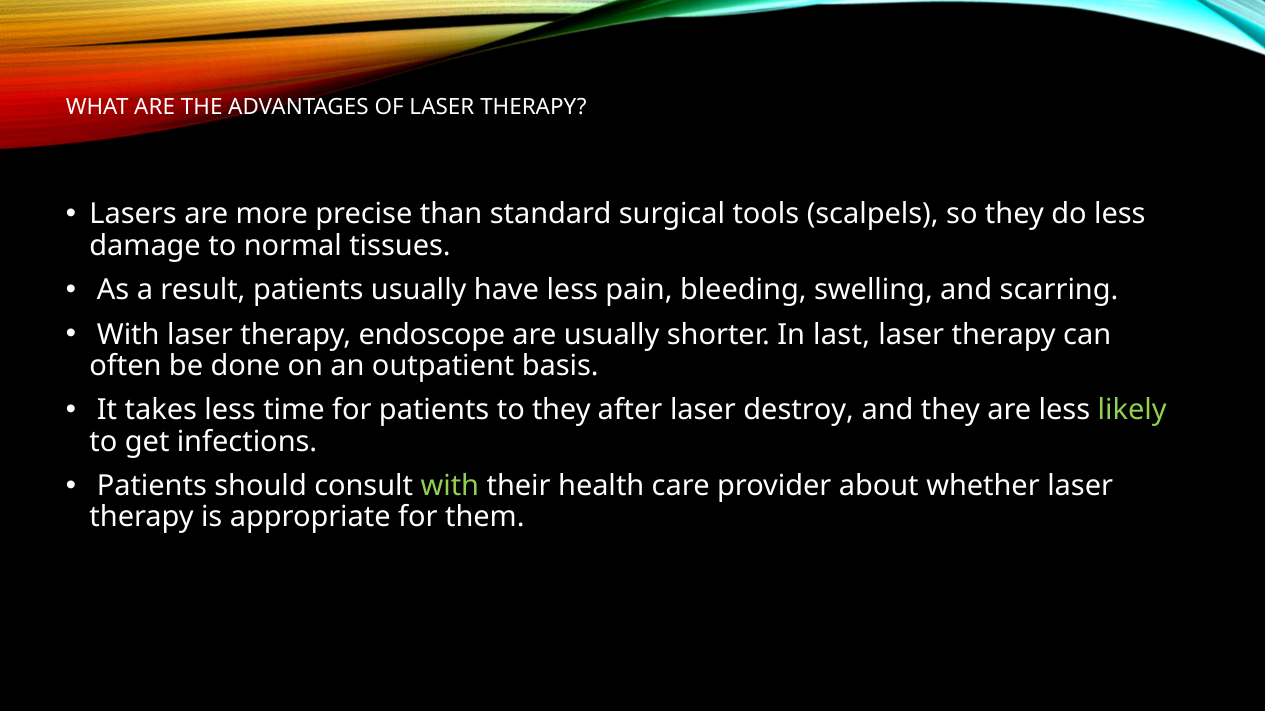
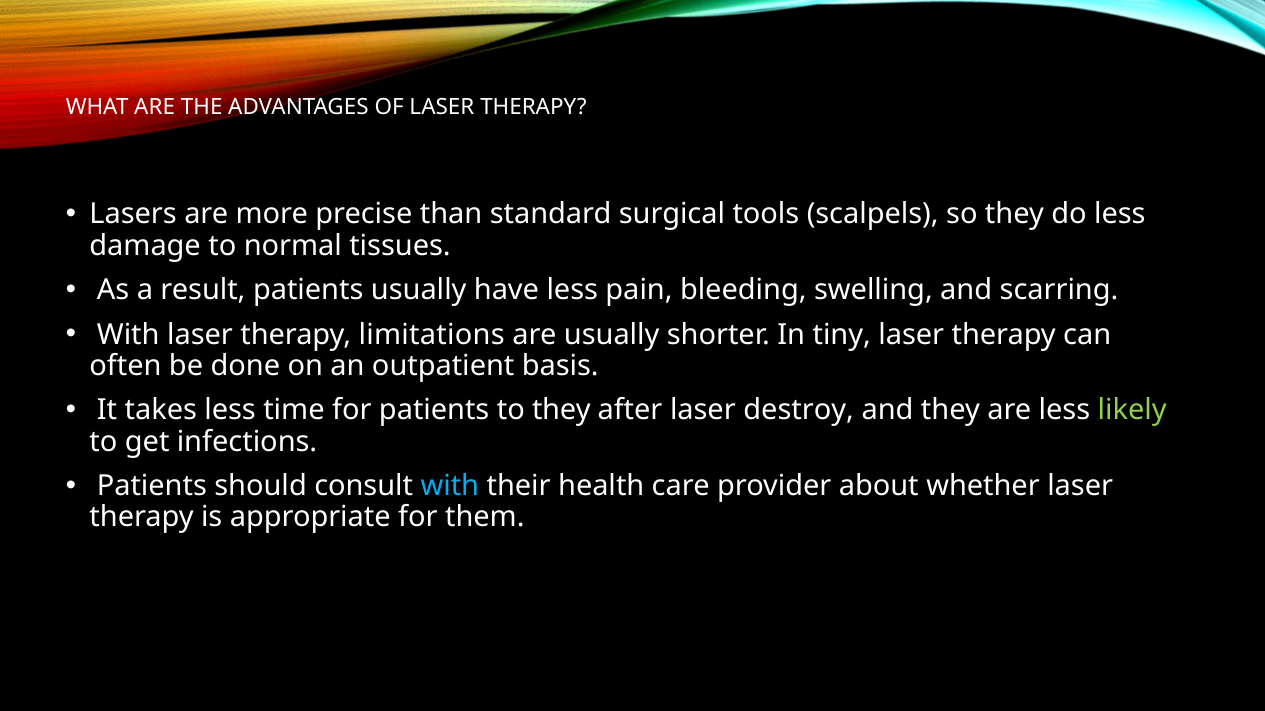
endoscope: endoscope -> limitations (432, 335)
last: last -> tiny (842, 335)
with colour: light green -> light blue (450, 486)
